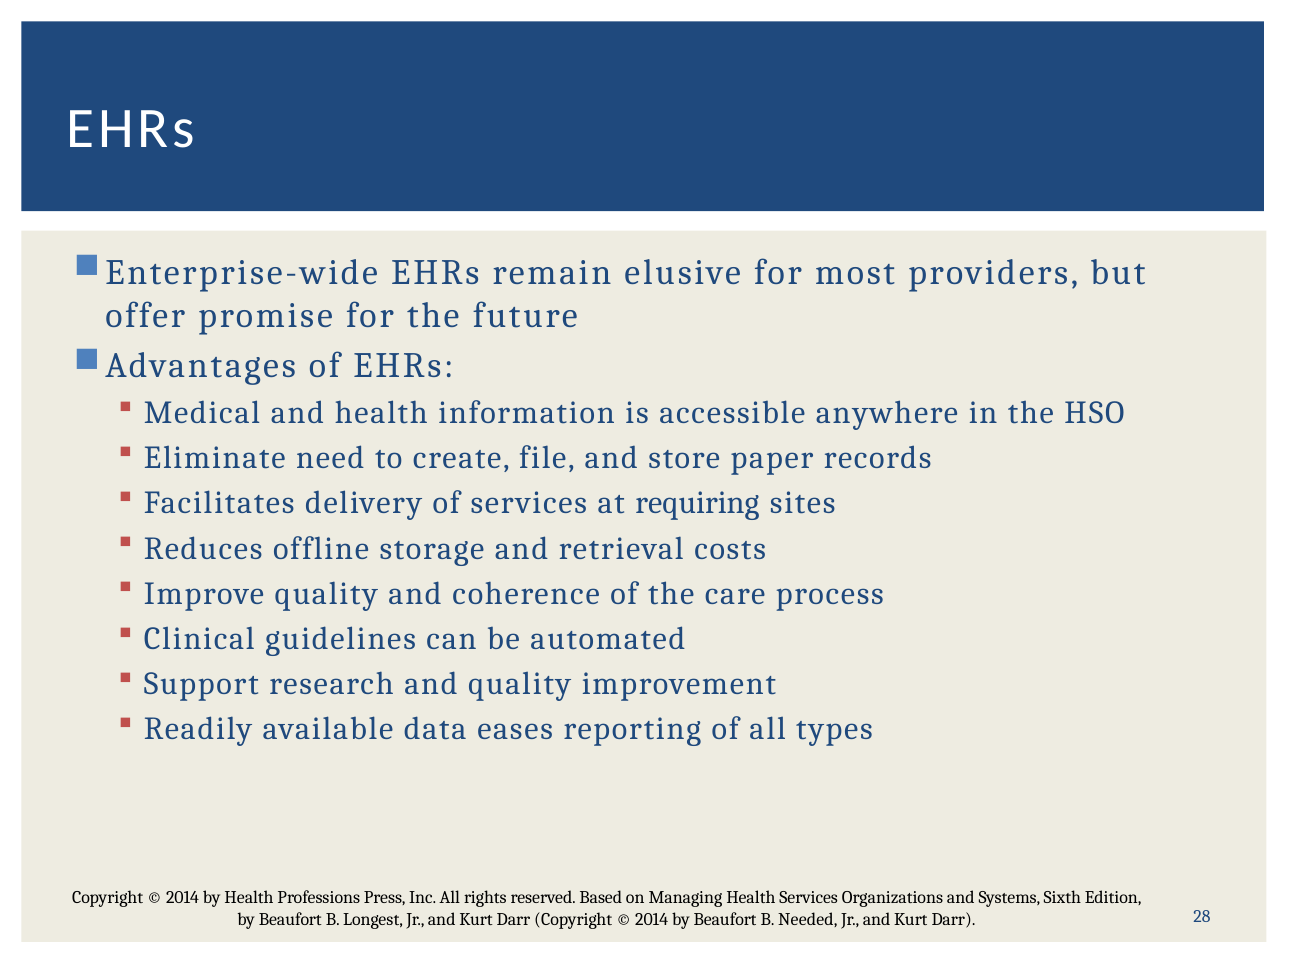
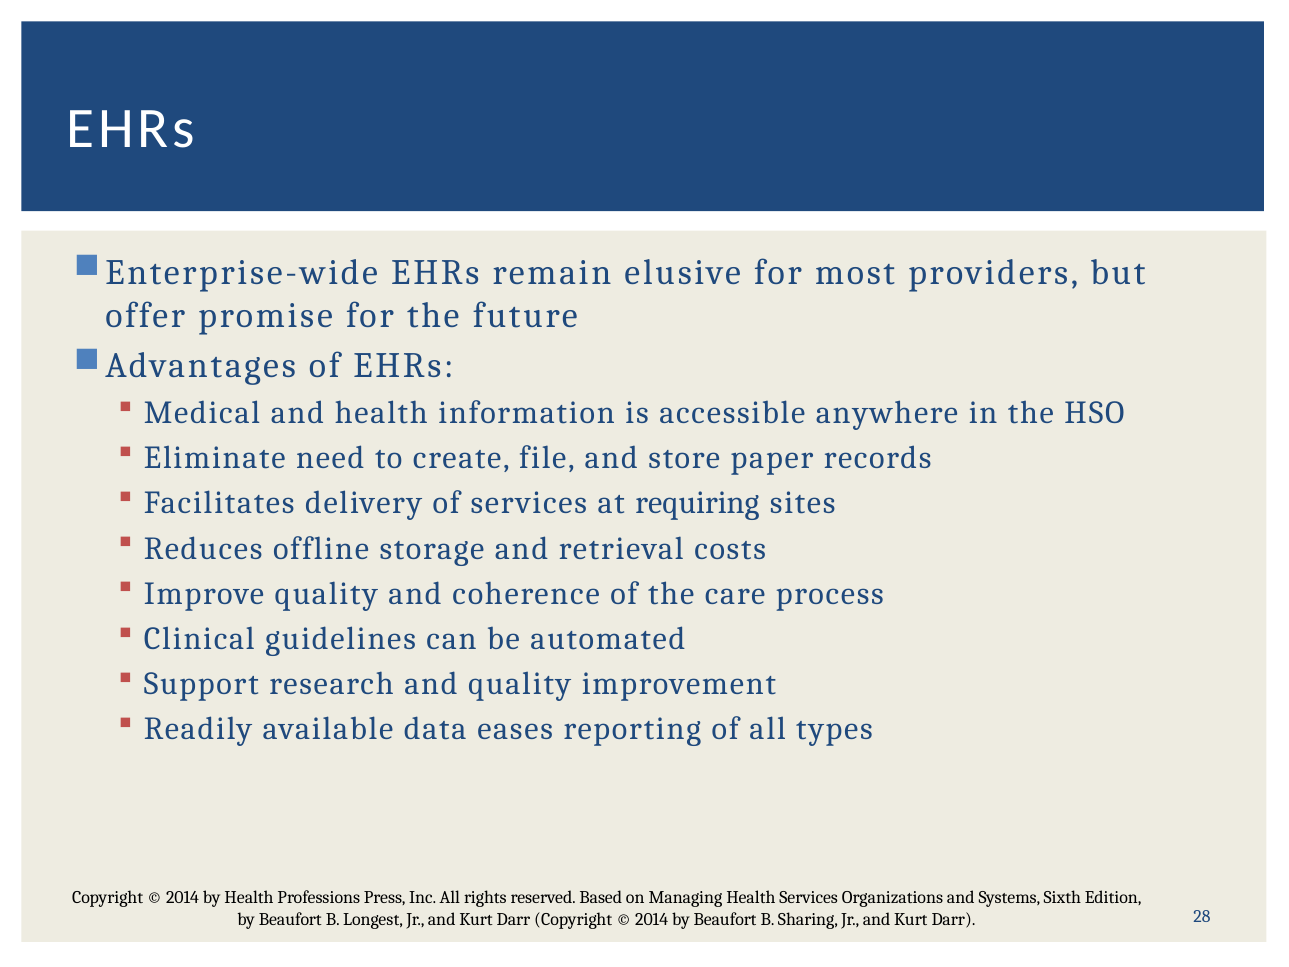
Needed: Needed -> Sharing (808, 919)
